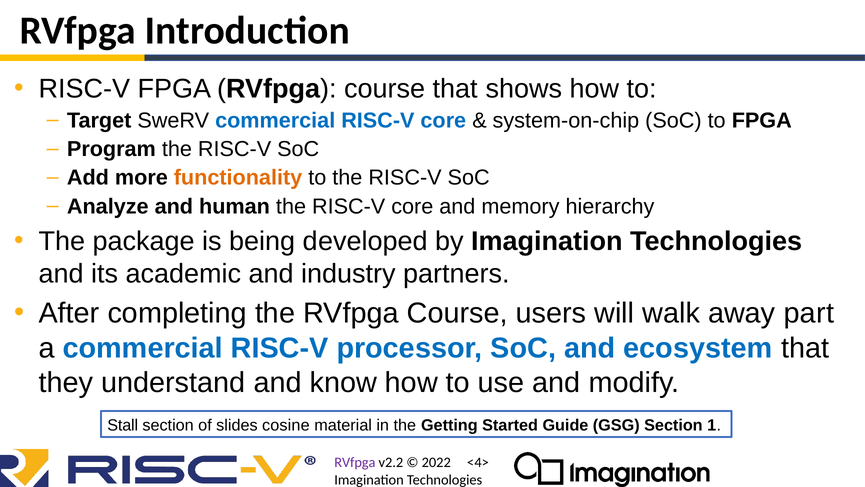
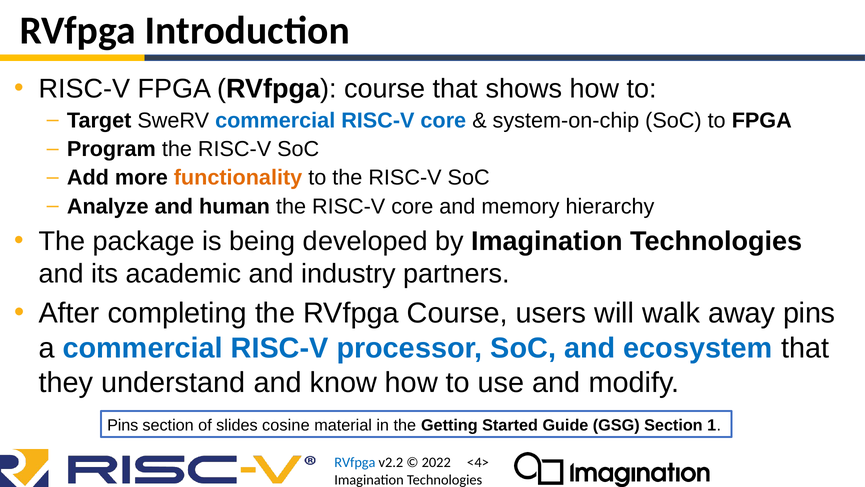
away part: part -> pins (809, 313)
Stall: Stall -> Pins (123, 425)
RVfpga colour: purple -> blue (355, 462)
